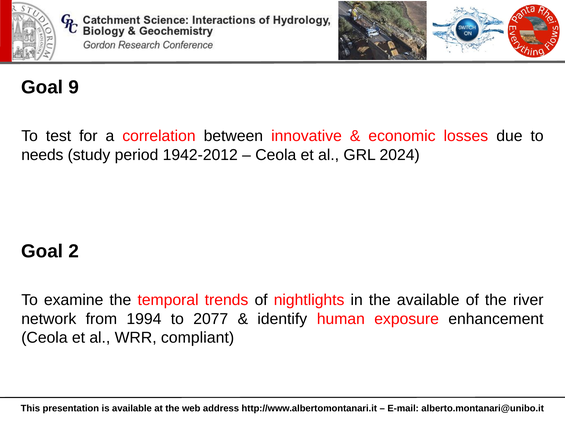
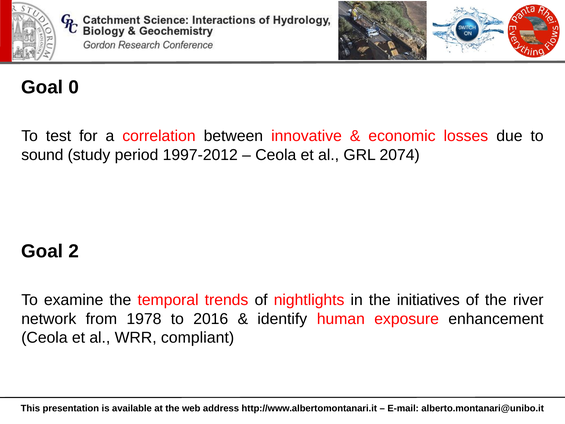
9: 9 -> 0 (74, 87)
needs: needs -> sound (42, 155)
1942-2012: 1942-2012 -> 1997-2012 (200, 155)
2024: 2024 -> 2074 (400, 155)
the available: available -> initiatives (428, 300)
1994: 1994 -> 1978 (144, 319)
2077: 2077 -> 2016 (211, 319)
